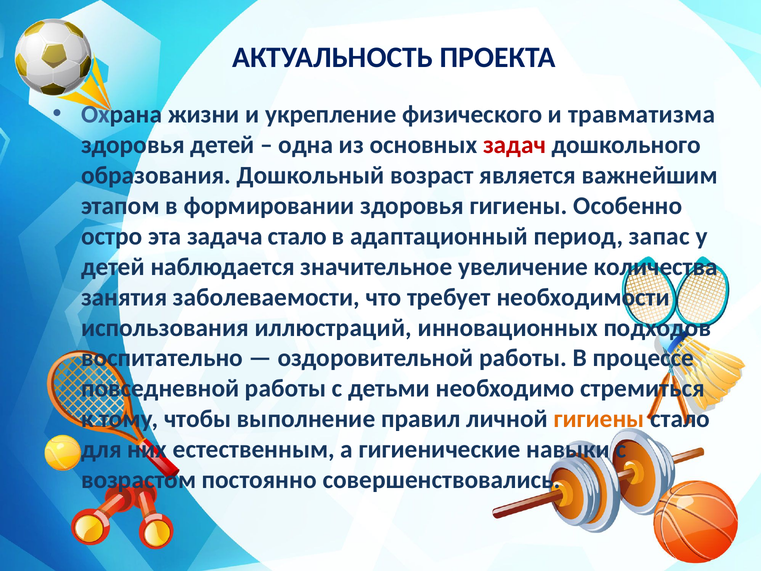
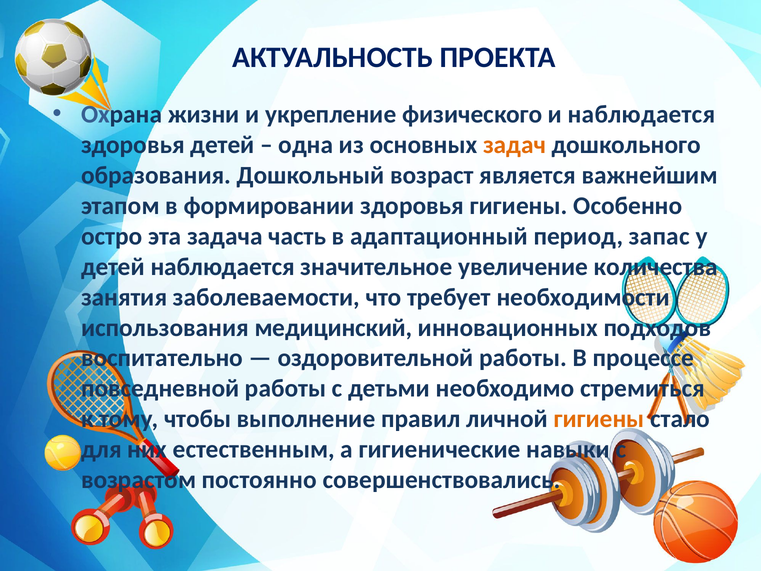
и травматизма: травматизма -> наблюдается (642, 114)
задач colour: red -> orange (515, 145)
задача стало: стало -> часть (297, 236)
иллюстраций: иллюстраций -> медицинский (333, 327)
